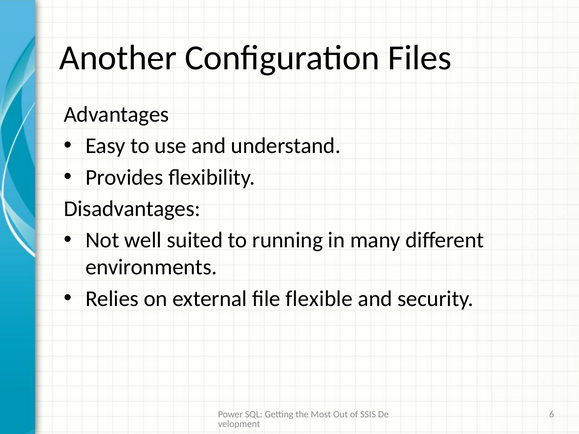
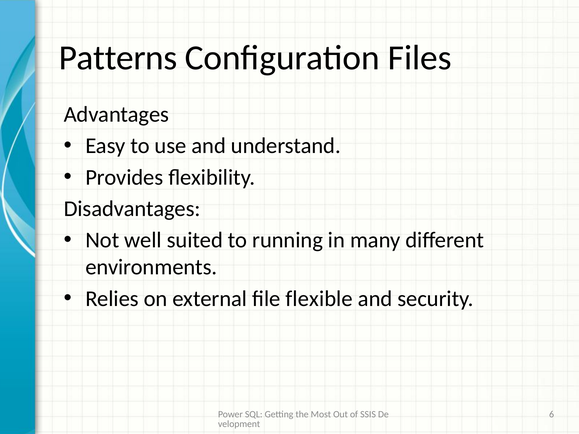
Another: Another -> Patterns (118, 58)
